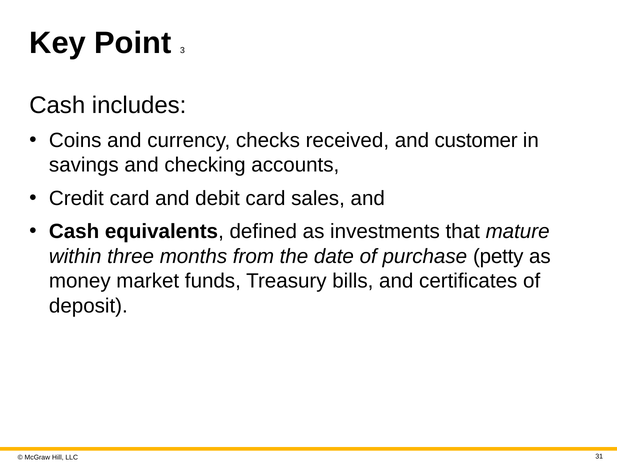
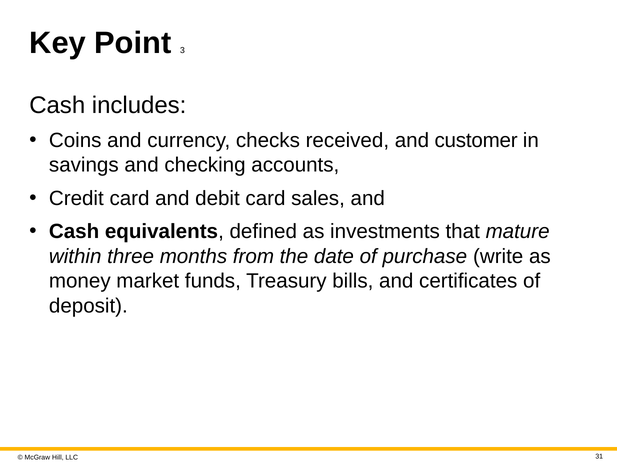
petty: petty -> write (498, 256)
